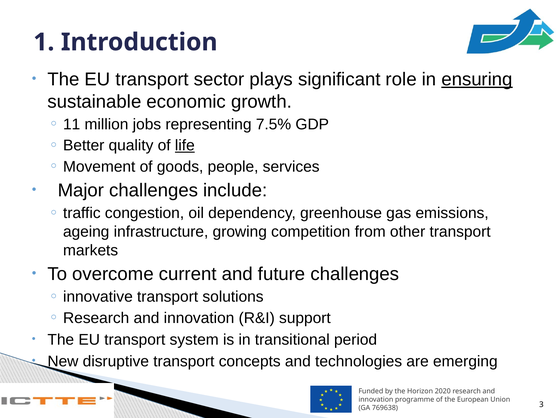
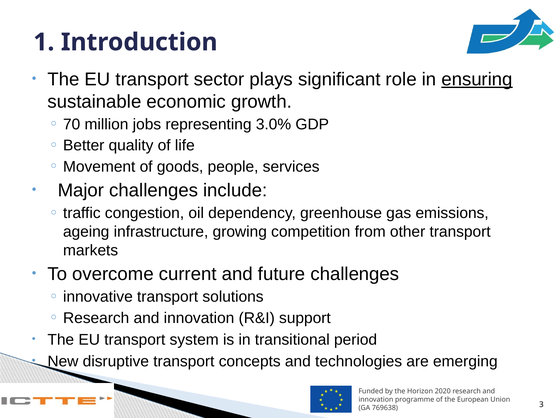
11: 11 -> 70 (72, 124)
7.5%: 7.5% -> 3.0% (273, 124)
life underline: present -> none (185, 145)
